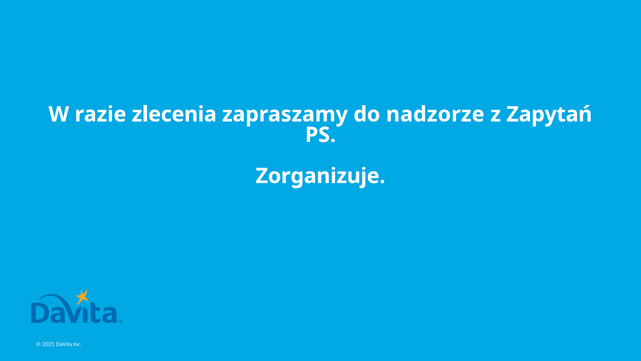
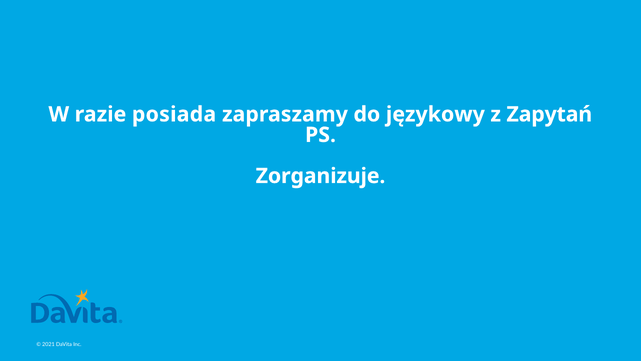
zlecenia: zlecenia -> posiada (174, 114)
nadzorze: nadzorze -> językowy (435, 114)
